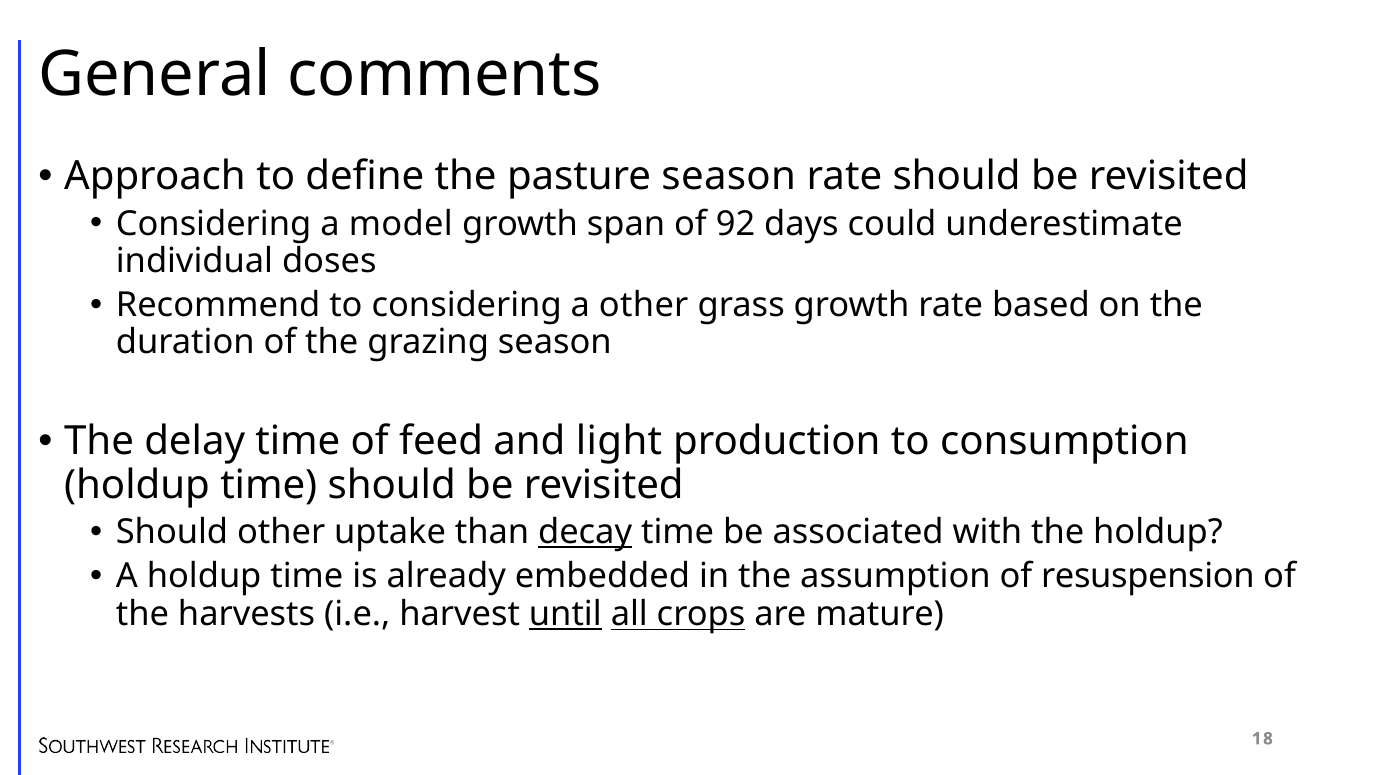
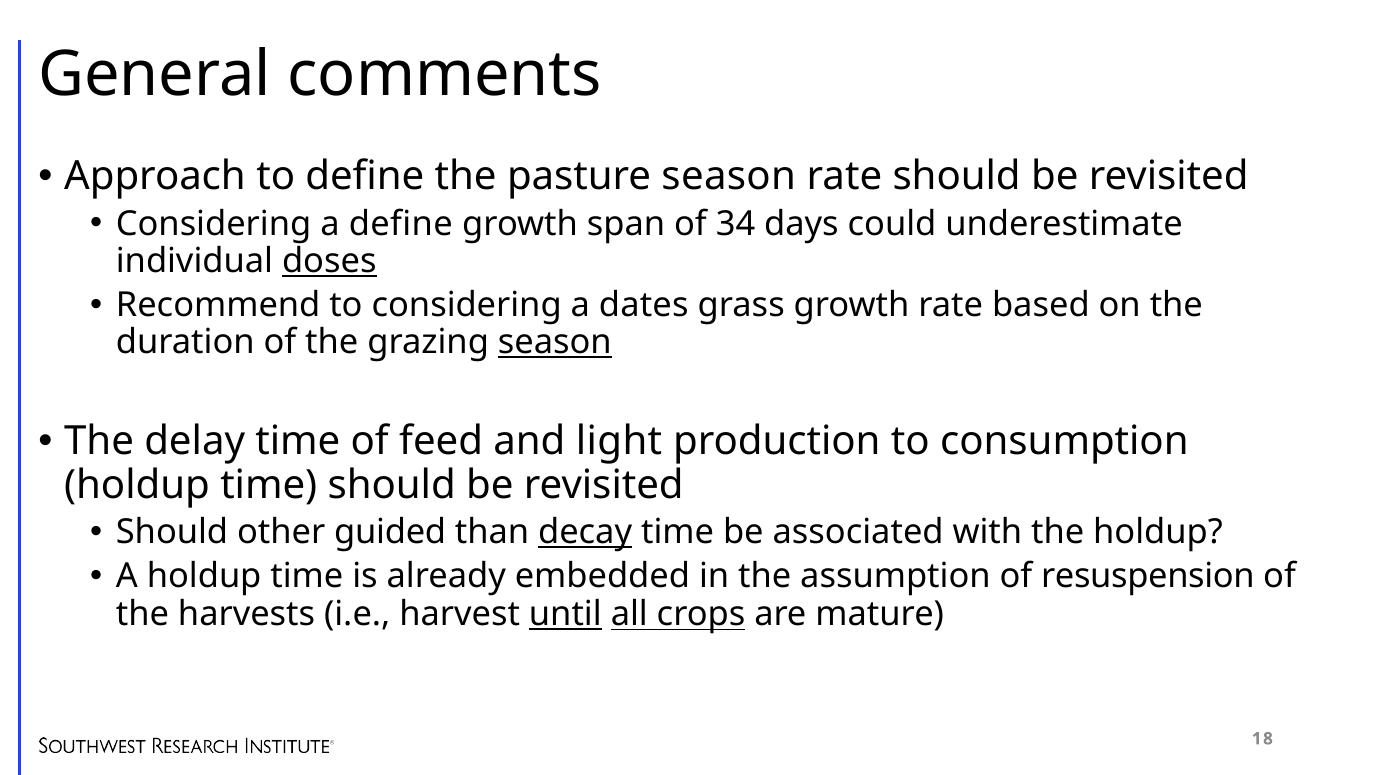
a model: model -> define (401, 224)
92: 92 -> 34 (736, 224)
doses underline: none -> present (329, 261)
a other: other -> dates (644, 305)
season underline: none -> present (555, 343)
uptake: uptake -> guided (390, 532)
